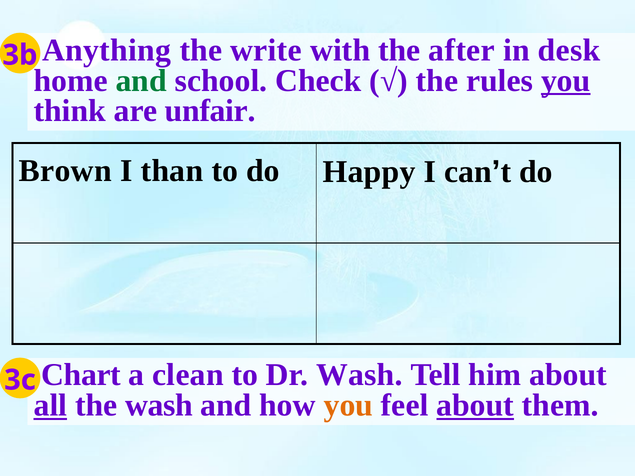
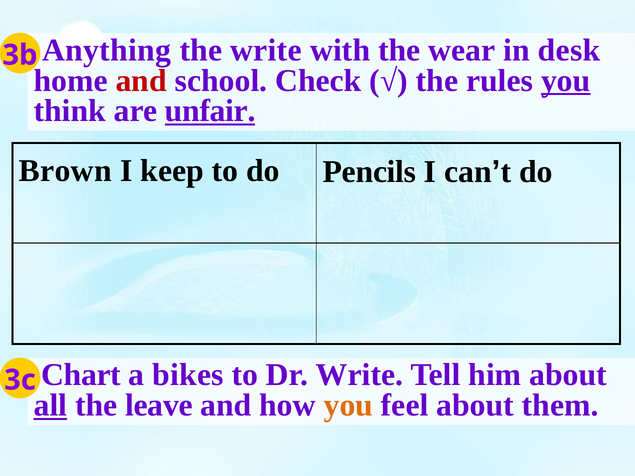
after: after -> wear (462, 50)
and colour: green -> red (141, 81)
unfair underline: none -> present (210, 111)
than: than -> keep (172, 171)
Happy: Happy -> Pencils (369, 172)
clean: clean -> bikes (188, 375)
Dr Wash: Wash -> Write (360, 375)
the wash: wash -> leave (159, 406)
about underline: present -> none (475, 406)
